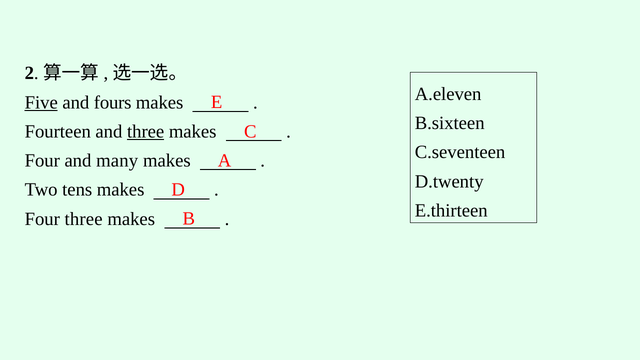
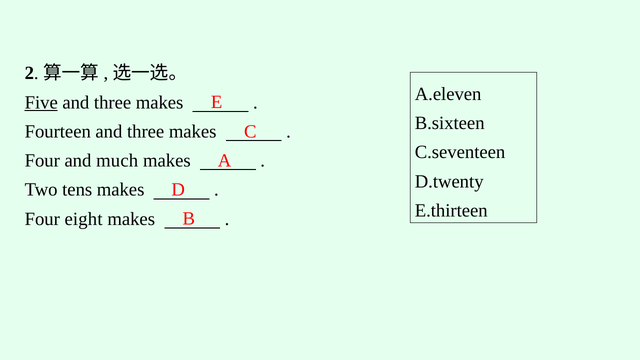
fours: fours -> three (113, 102)
three underline: present -> none (146, 132)
many: many -> much (117, 161)
Four three: three -> eight (84, 219)
